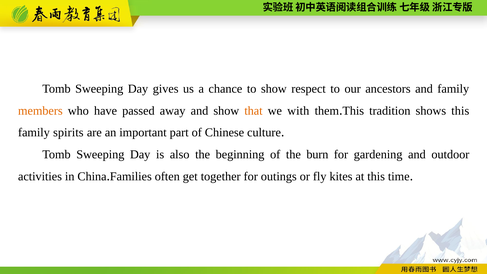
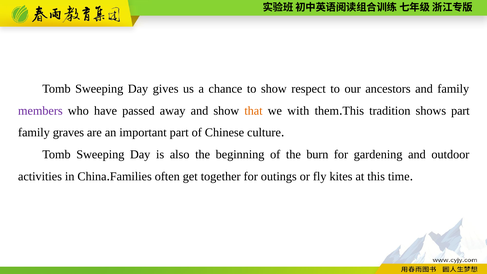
members colour: orange -> purple (40, 111)
shows this: this -> part (460, 111)
spirits: spirits -> graves (68, 133)
